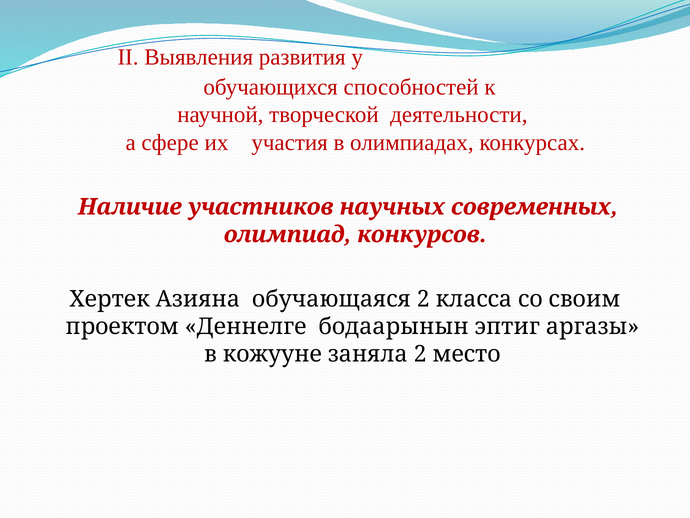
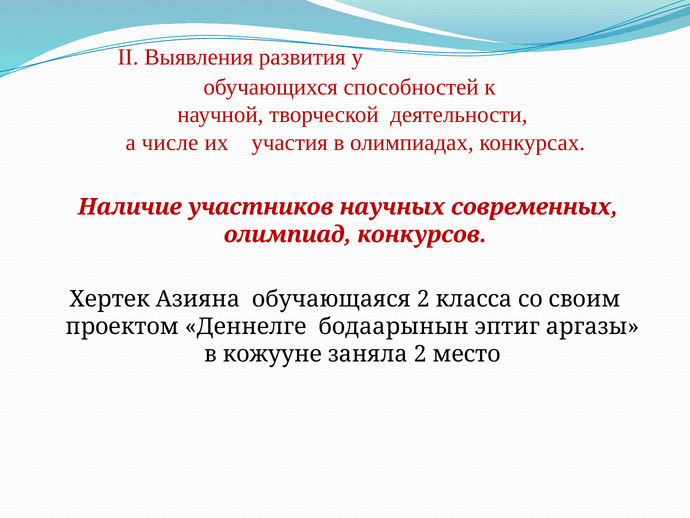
сфере: сфере -> числе (170, 142)
